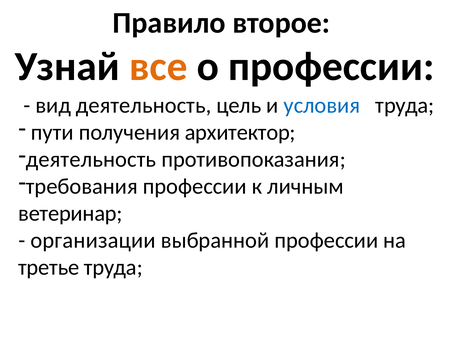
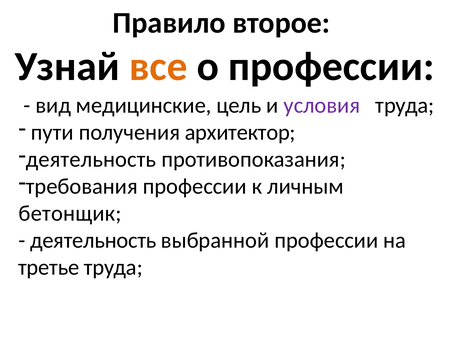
вид деятельность: деятельность -> медицинские (144, 105)
условия colour: blue -> purple (322, 105)
ветеринар: ветеринар -> бетонщик (70, 213)
организации: организации -> деятельность (93, 240)
